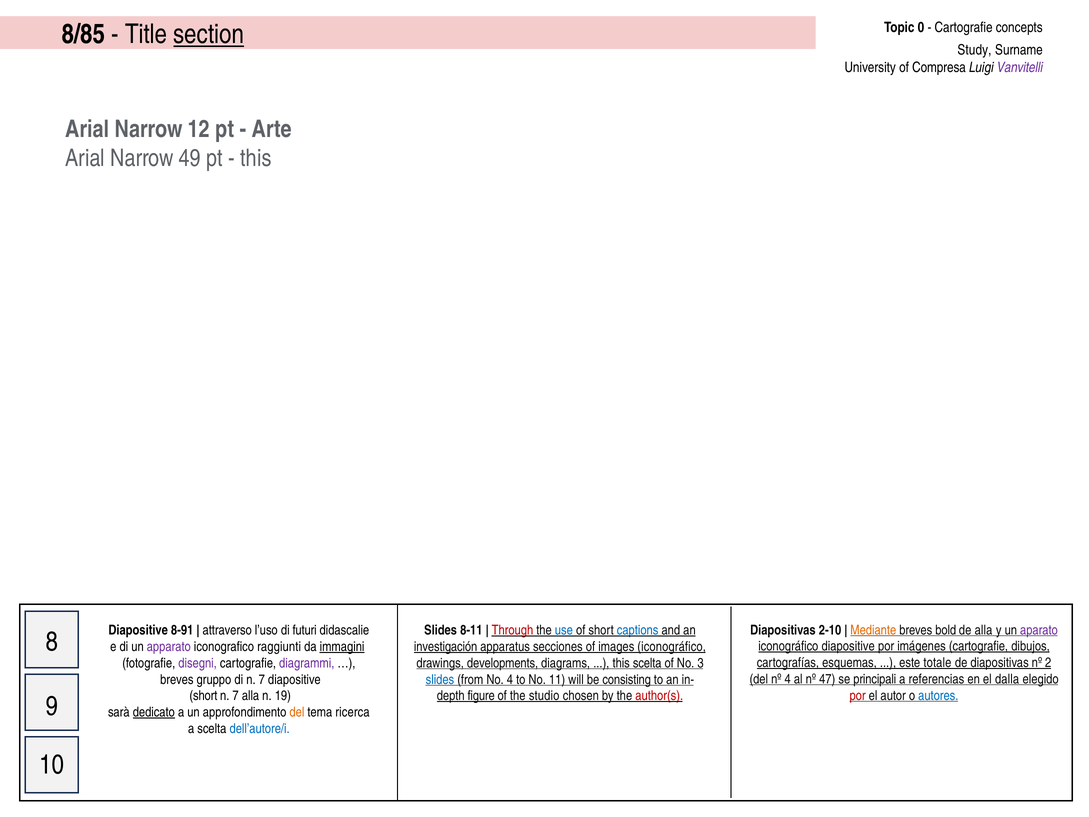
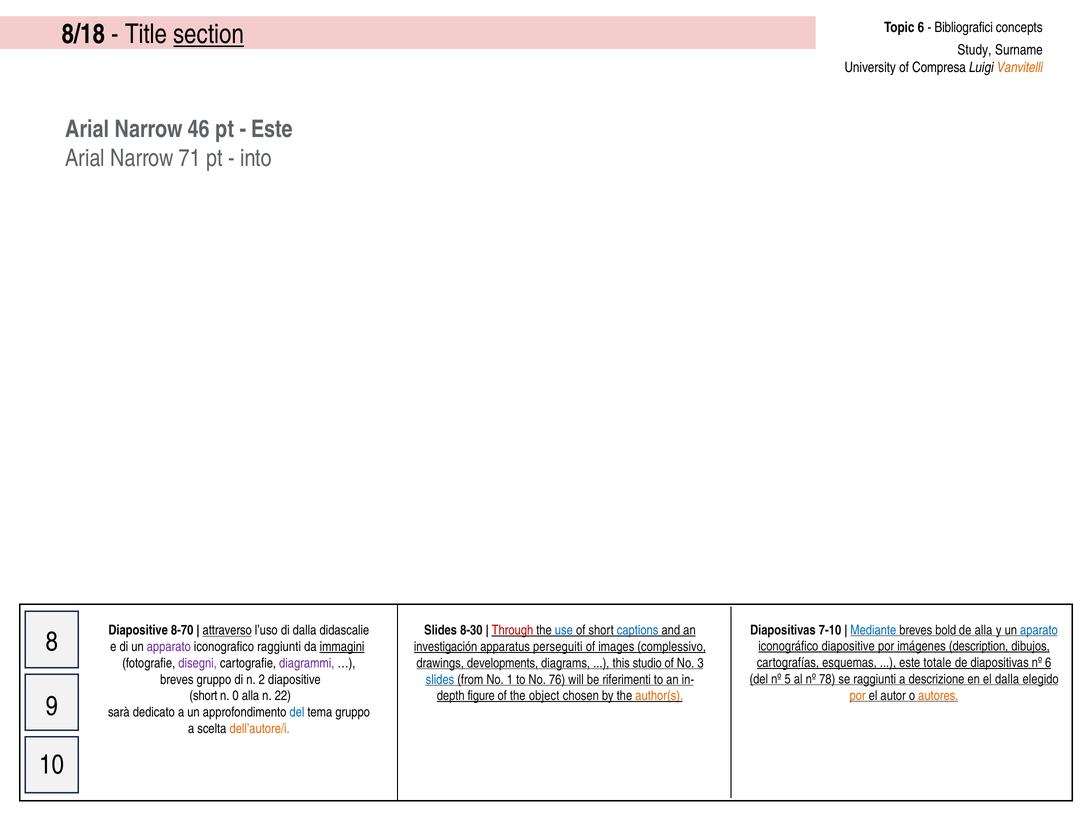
Topic 0: 0 -> 6 (921, 28)
Cartografie: Cartografie -> Bibliografici (964, 28)
8/85: 8/85 -> 8/18 (84, 34)
Vanvitelli colour: purple -> orange (1020, 67)
12: 12 -> 46 (199, 129)
Arte: Arte -> Este (272, 129)
49: 49 -> 71 (190, 158)
this: this -> into (256, 158)
2-10: 2-10 -> 7-10 (830, 630)
Mediante colour: orange -> blue (873, 630)
aparato colour: purple -> blue (1039, 630)
8-91: 8-91 -> 8-70 (182, 630)
attraverso underline: none -> present (227, 630)
di futuri: futuri -> dalla (305, 630)
8-11: 8-11 -> 8-30 (471, 630)
imágenes cartografie: cartografie -> description (979, 646)
secciones: secciones -> perseguiti (558, 647)
images iconográfico: iconográfico -> complessivo (672, 647)
nº 2: 2 -> 6 (1048, 663)
this scelta: scelta -> studio (647, 663)
nº 4: 4 -> 5 (788, 679)
47: 47 -> 78 (827, 679)
se principali: principali -> raggiunti (875, 679)
referencias: referencias -> descrizione (936, 679)
di n 7: 7 -> 2 (262, 679)
No 4: 4 -> 1 (510, 679)
11: 11 -> 76 (557, 679)
consisting: consisting -> riferimenti (627, 679)
por colour: red -> orange (858, 695)
autores colour: blue -> orange (938, 695)
7: 7 -> 0 (236, 696)
19: 19 -> 22 (283, 696)
studio: studio -> object (544, 696)
author(s colour: red -> orange (659, 696)
dedicato underline: present -> none (154, 712)
del colour: orange -> blue (297, 712)
tema ricerca: ricerca -> gruppo (353, 712)
dell’autore/i colour: blue -> orange (260, 728)
